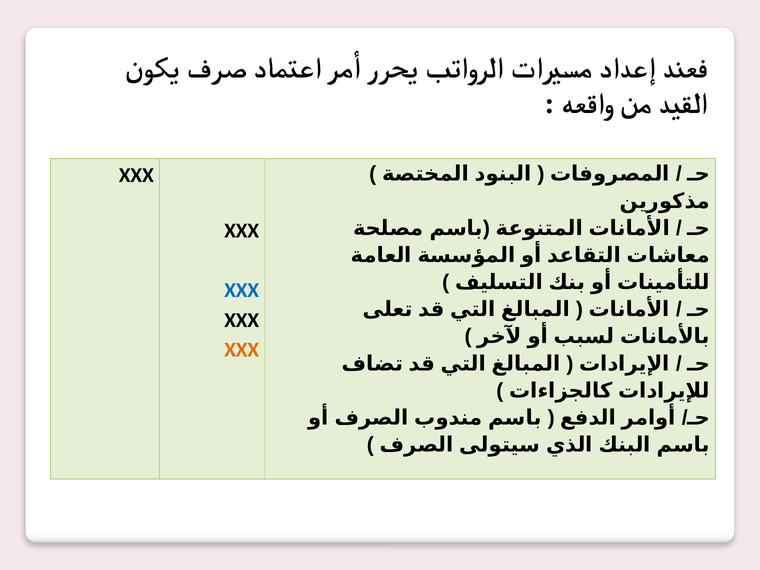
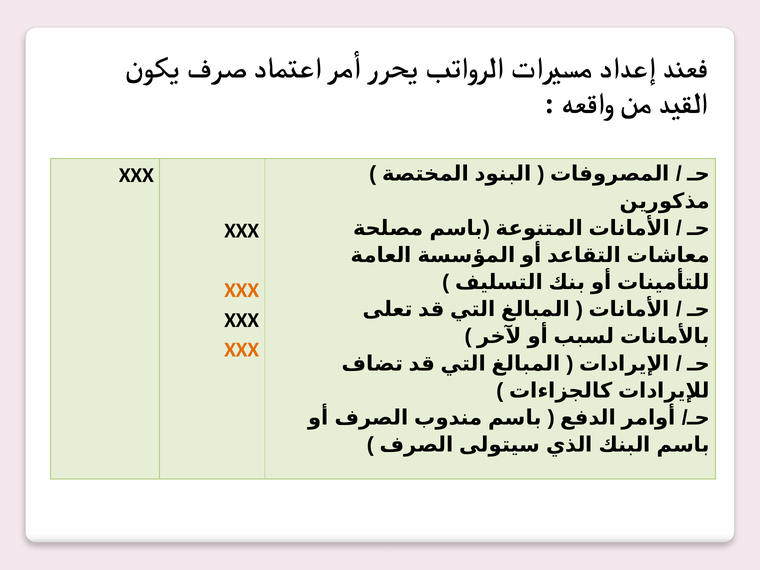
XXX colour: blue -> orange (242, 290)
